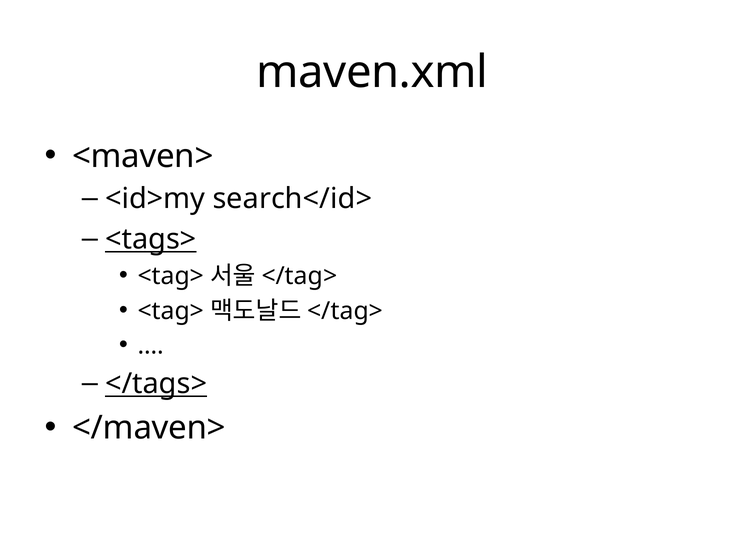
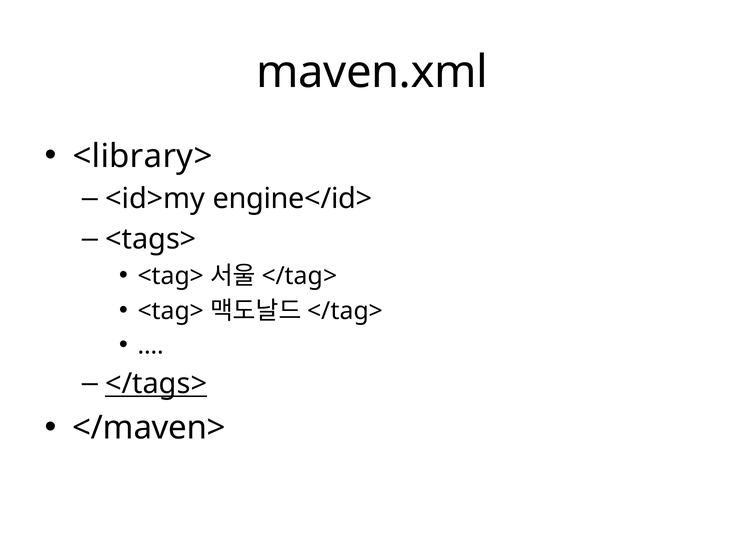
<maven>: <maven> -> <library> (143, 156)
search</id>: search</id> -> engine</id> (292, 199)
<tags> underline: present -> none (151, 239)
